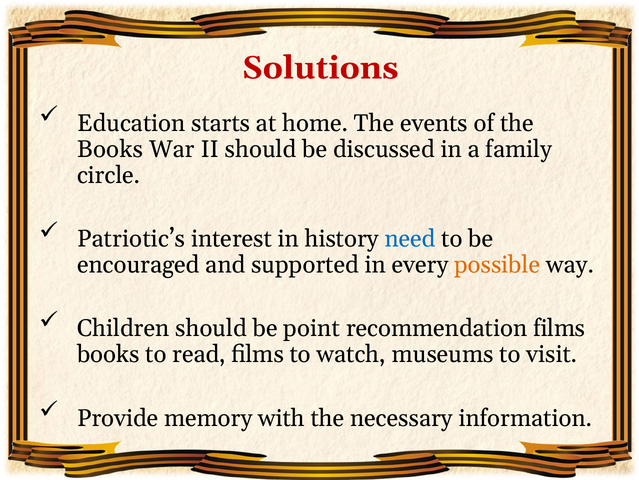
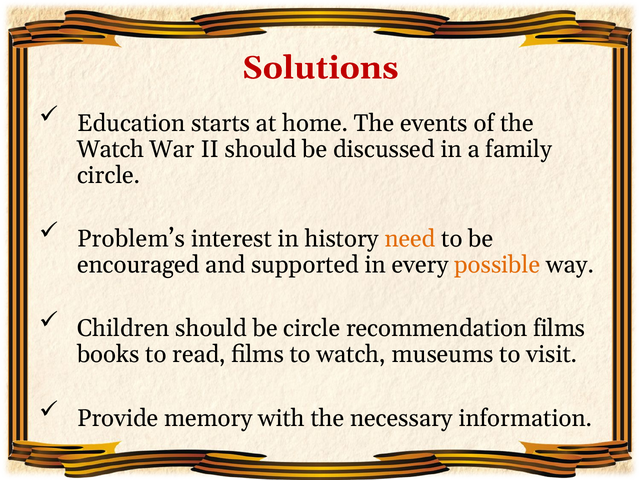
Books: Books -> Watch (110, 149)
Patriotic’s: Patriotic’s -> Problem’s (131, 238)
need colour: blue -> orange (410, 238)
be point: point -> circle (312, 328)
